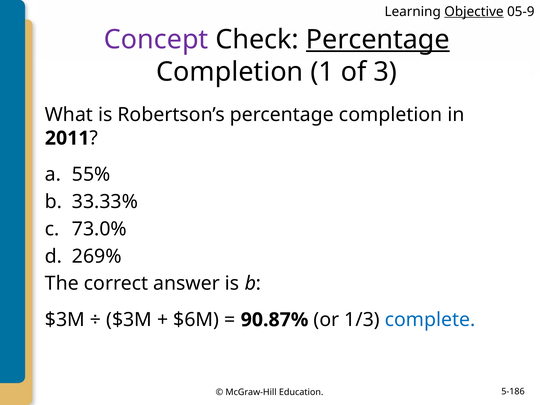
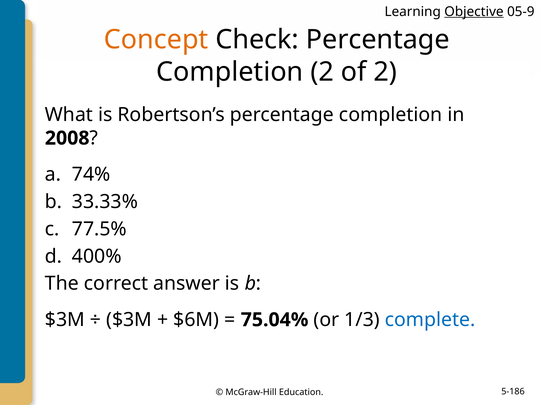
Concept colour: purple -> orange (156, 40)
Percentage underline: present -> none (378, 40)
Completion 1: 1 -> 2 (322, 72)
of 3: 3 -> 2 (385, 72)
2011: 2011 -> 2008 (67, 138)
55%: 55% -> 74% (91, 174)
73.0%: 73.0% -> 77.5% (99, 229)
269%: 269% -> 400% (97, 256)
90.87%: 90.87% -> 75.04% (275, 320)
